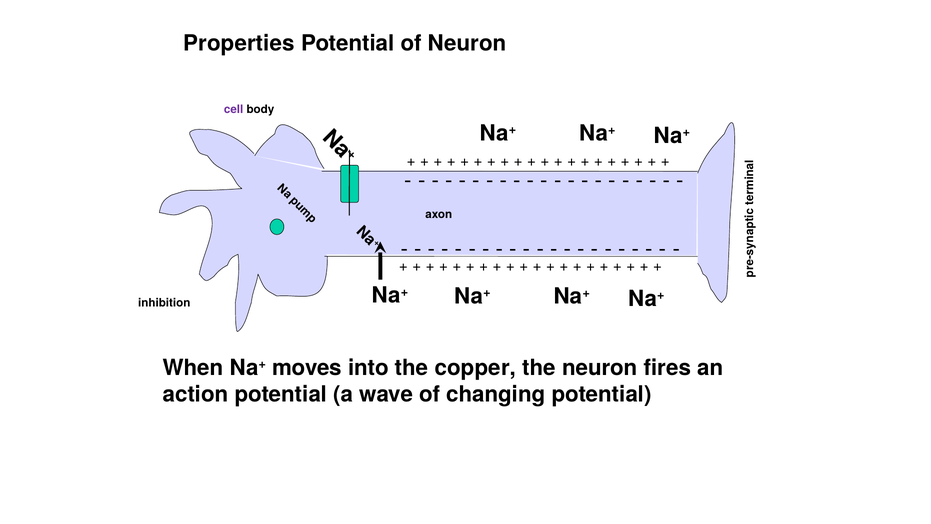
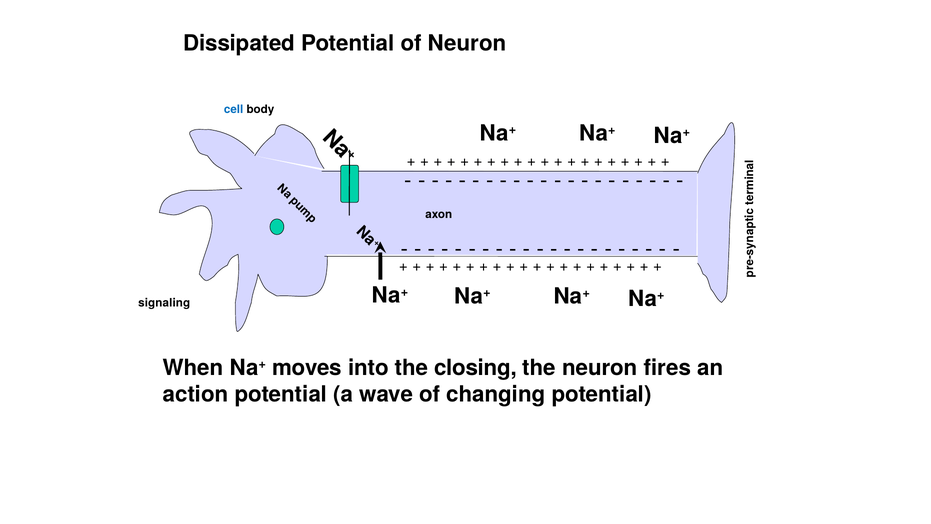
Properties: Properties -> Dissipated (239, 43)
cell colour: purple -> blue (234, 109)
inhibition: inhibition -> signaling (164, 303)
copper: copper -> closing (476, 367)
